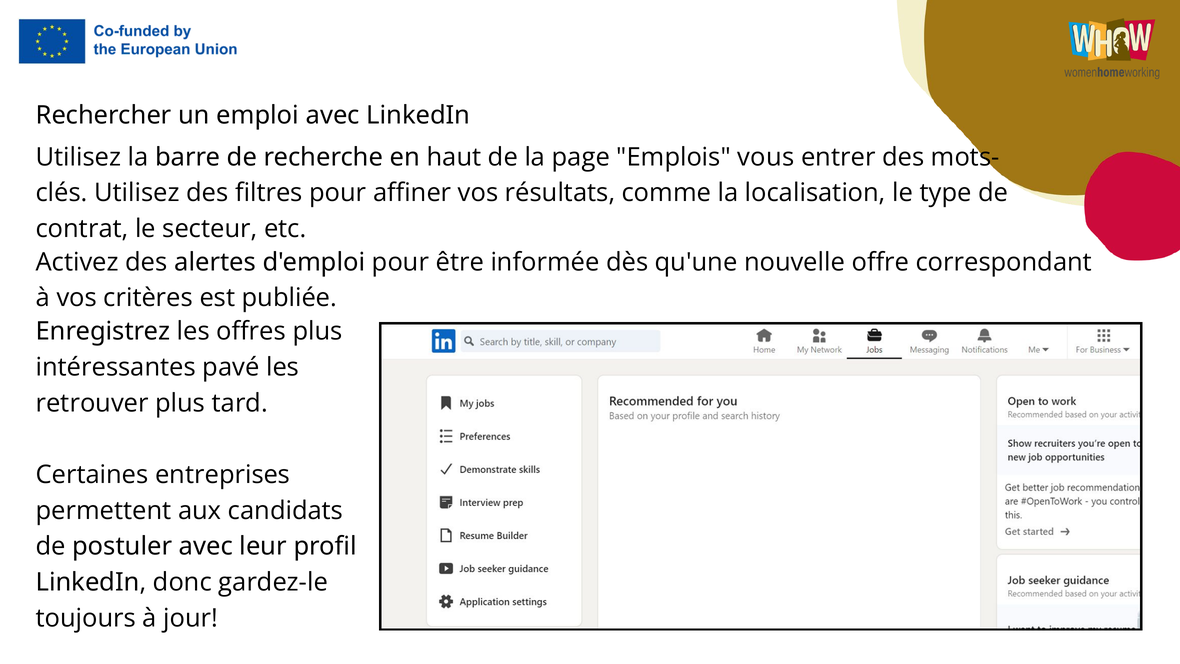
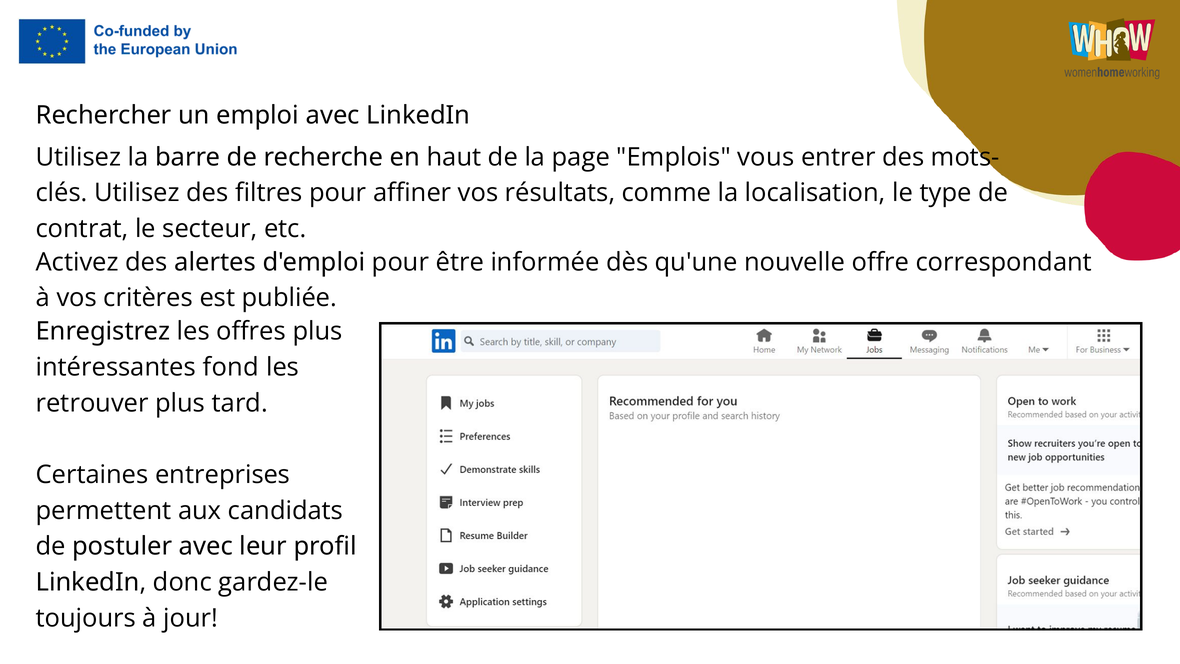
pavé: pavé -> fond (231, 367)
